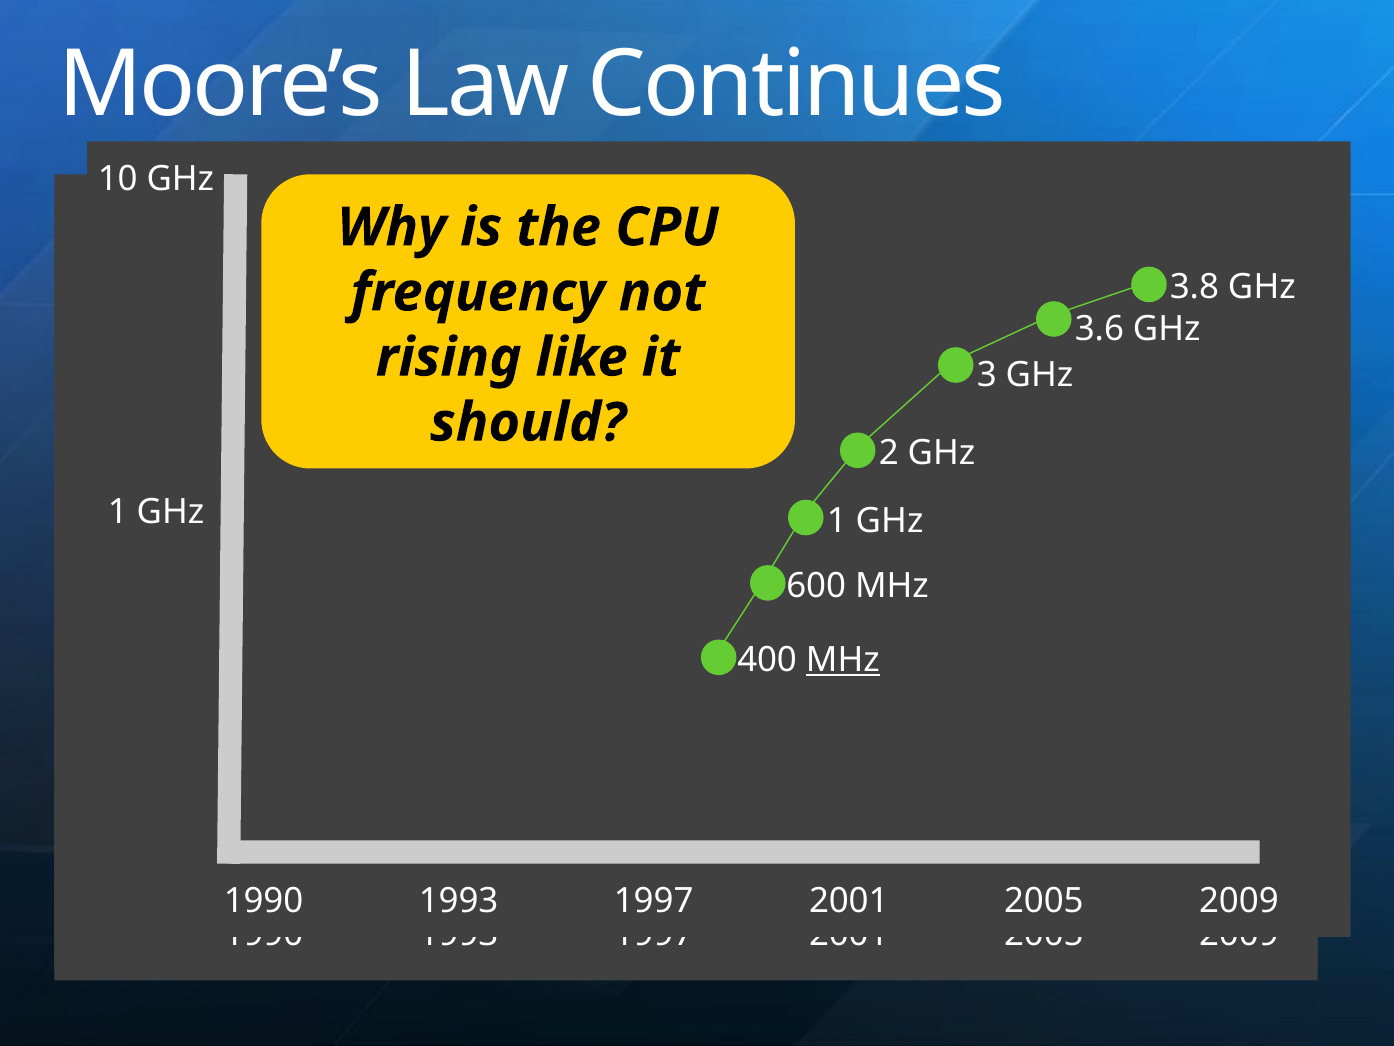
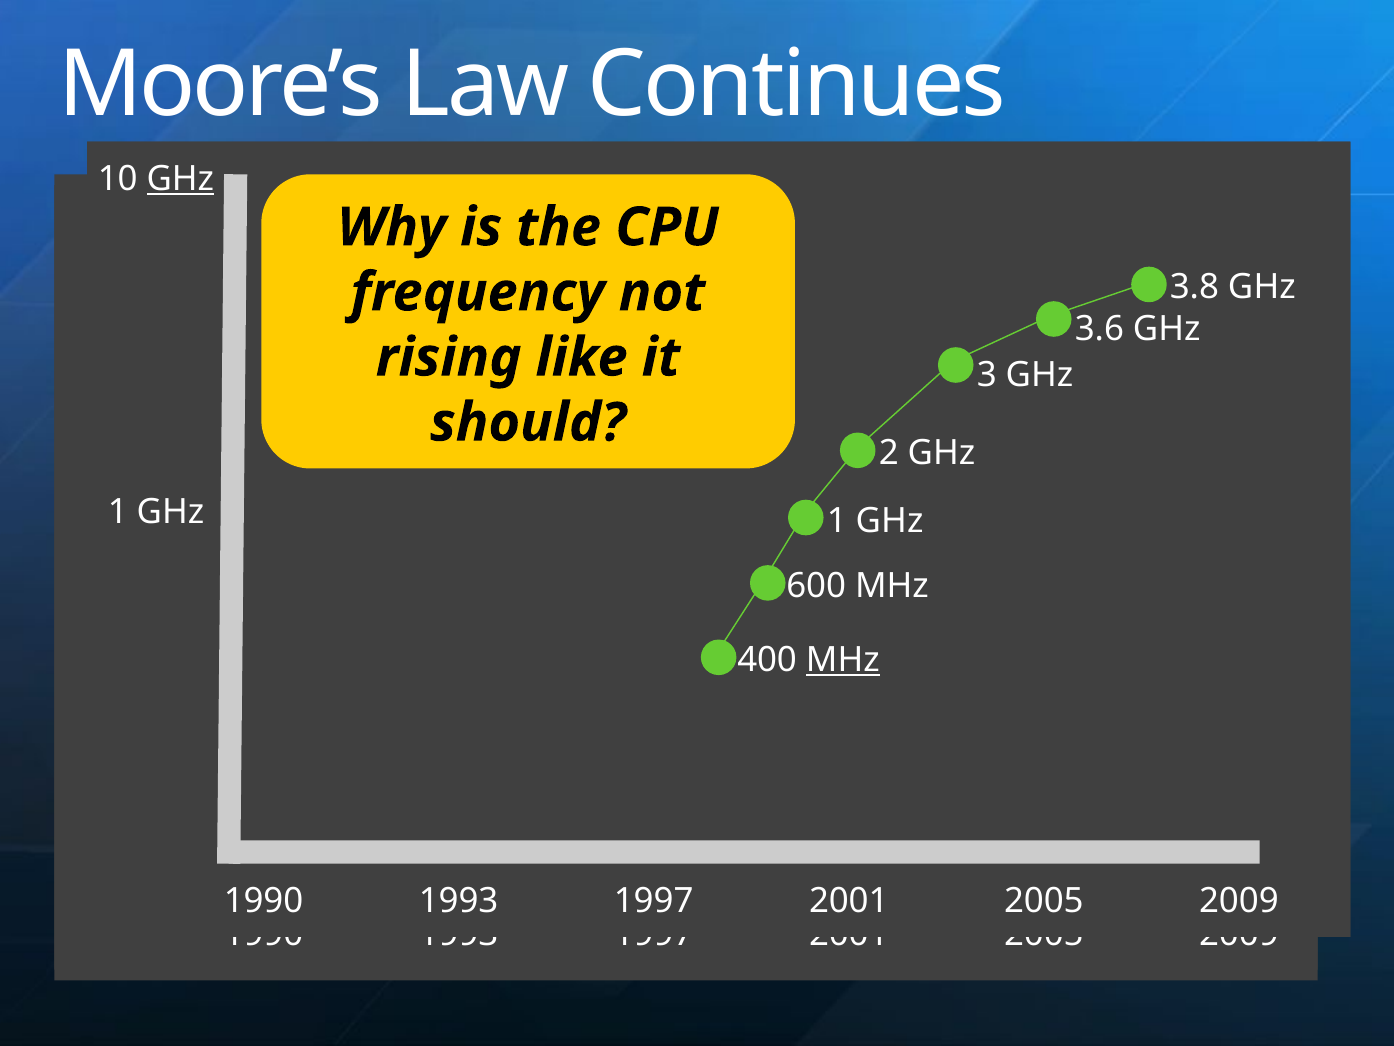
GHz underline: none -> present (180, 179)
